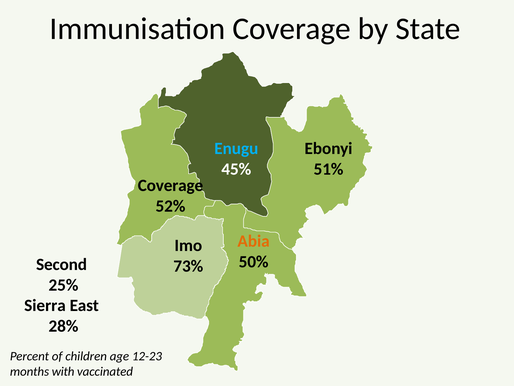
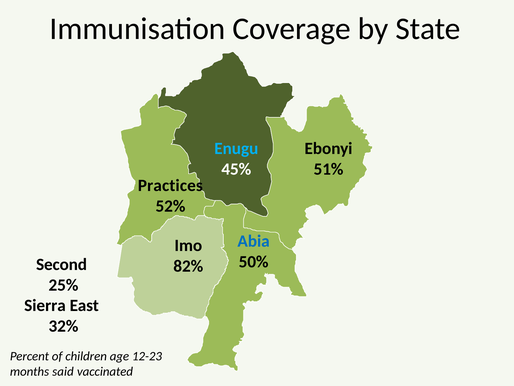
Coverage: Coverage -> Practices (170, 185)
Abia colour: orange -> blue (254, 241)
73%: 73% -> 82% (188, 266)
28%: 28% -> 32% (63, 326)
with: with -> said (63, 371)
